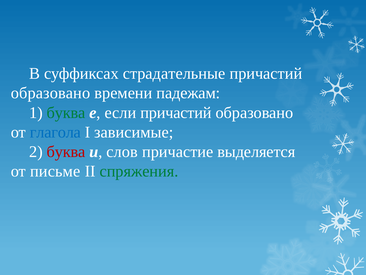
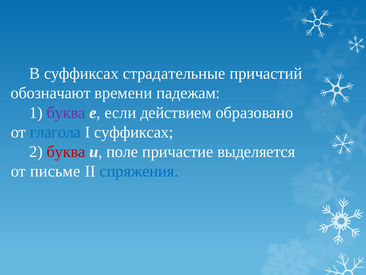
образовано: образовано -> обозначают (51, 93)
буква colour: green -> purple (66, 112)
если причастий: причастий -> действием (176, 112)
I зависимые: зависимые -> суффиксах (134, 132)
слов: слов -> поле (122, 151)
спряжения colour: green -> blue (139, 171)
